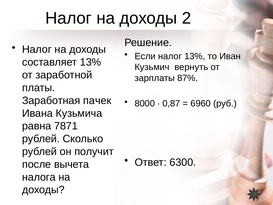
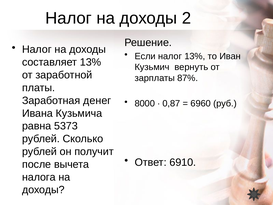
пачек: пачек -> денег (97, 100)
7871: 7871 -> 5373 (66, 126)
6300: 6300 -> 6910 (183, 162)
